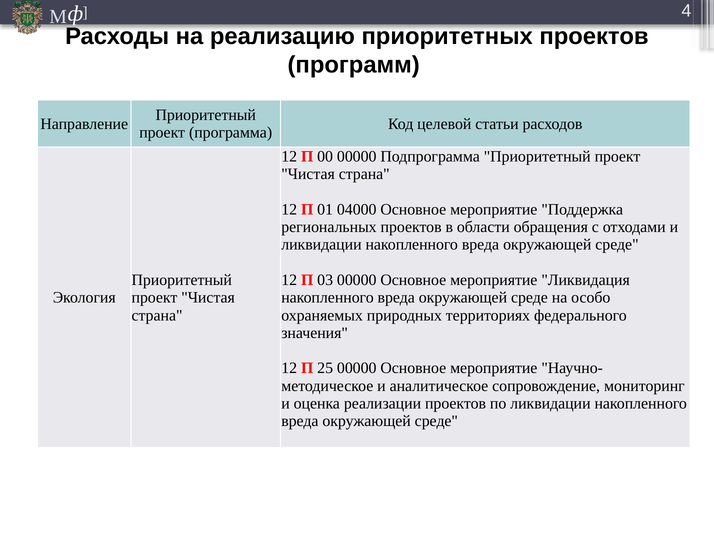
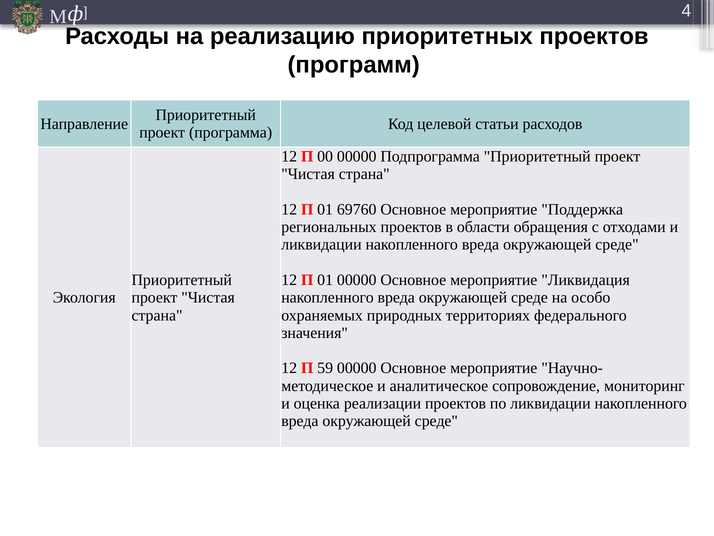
04000: 04000 -> 69760 (357, 209)
03: 03 -> 01 (325, 280)
25: 25 -> 59 (325, 368)
